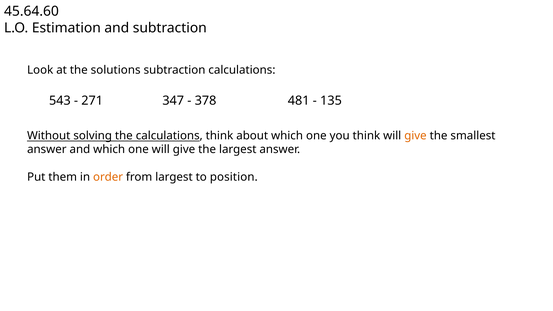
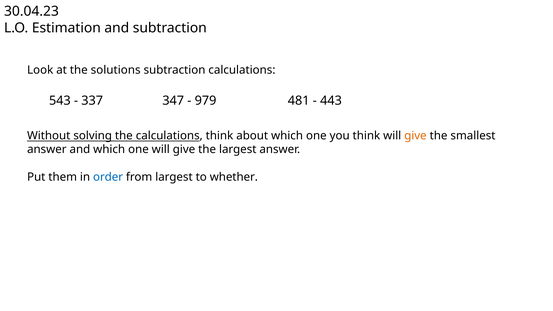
45.64.60: 45.64.60 -> 30.04.23 (31, 11)
271: 271 -> 337 (92, 101)
378: 378 -> 979 (206, 101)
135: 135 -> 443 (331, 101)
order colour: orange -> blue (108, 177)
position: position -> whether (234, 177)
